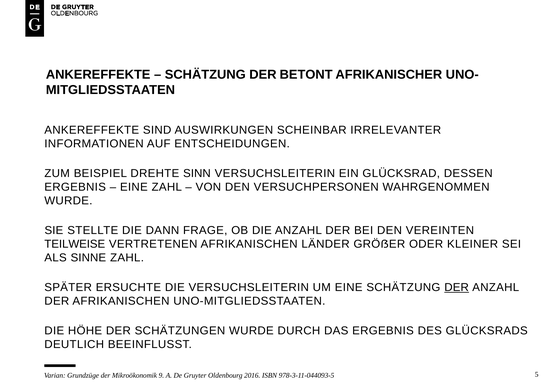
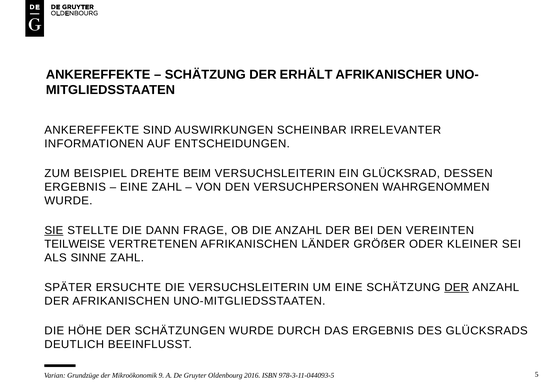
BETONT: BETONT -> ERHÄLT (306, 74)
SINN: SINN -> BEIM (197, 173)
SIE underline: none -> present (54, 230)
